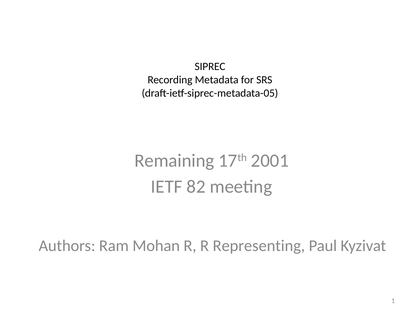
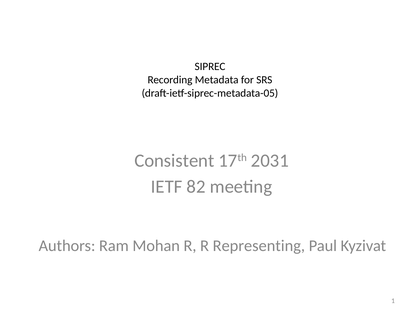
Remaining: Remaining -> Consistent (174, 161)
2001: 2001 -> 2031 (270, 161)
